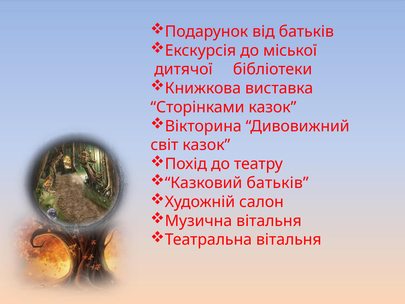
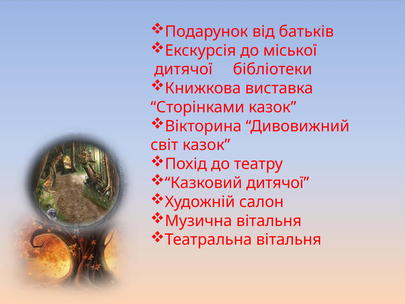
Казковий батьків: батьків -> дитячої (278, 183)
